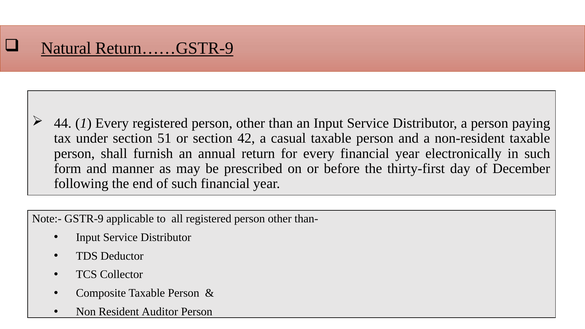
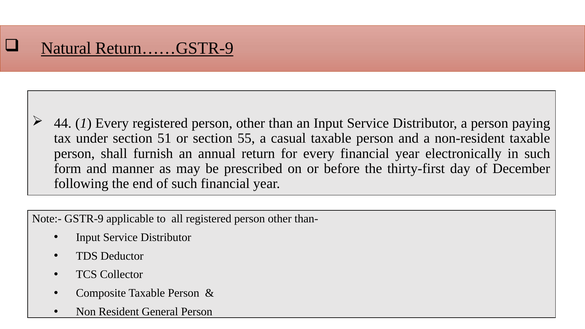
42: 42 -> 55 (246, 138)
Auditor: Auditor -> General (160, 312)
